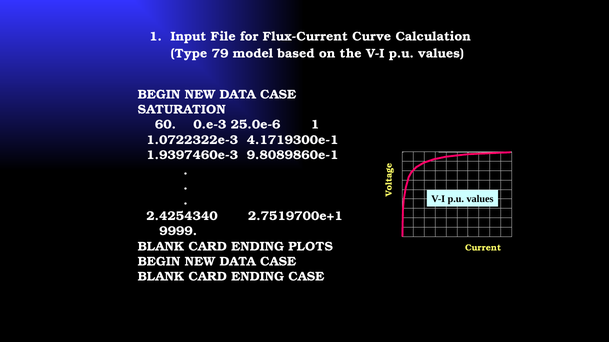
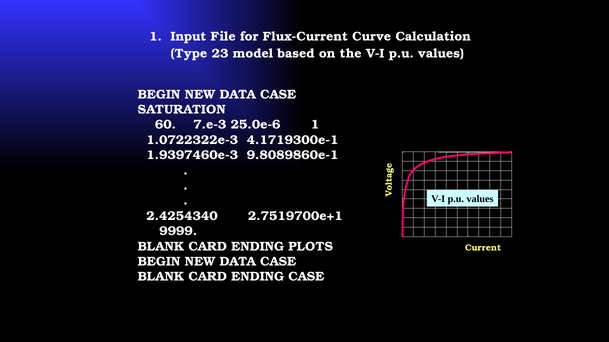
79: 79 -> 23 (220, 54)
0.e-3: 0.e-3 -> 7.e-3 (210, 125)
